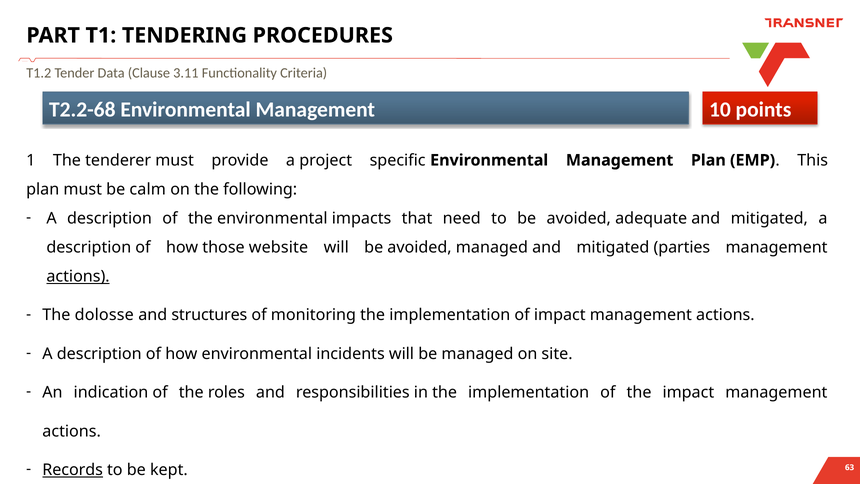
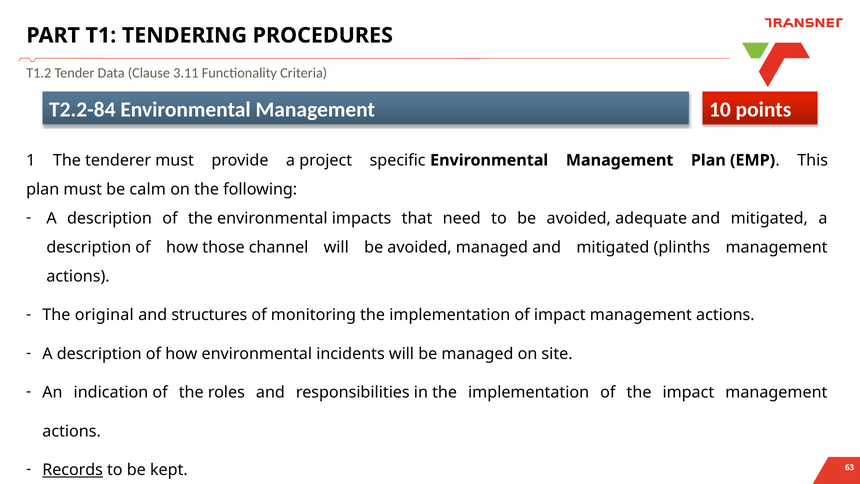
T2.2-68: T2.2-68 -> T2.2-84 (82, 109)
website: website -> channel (279, 247)
parties: parties -> plinths (682, 247)
actions underline: present -> none (78, 276)
dolosse: dolosse -> original (104, 315)
